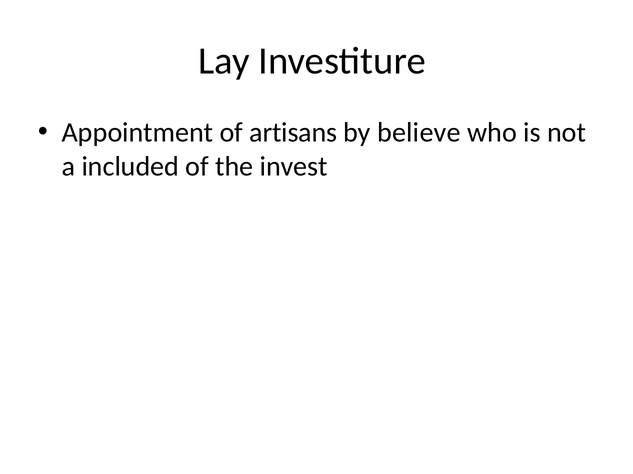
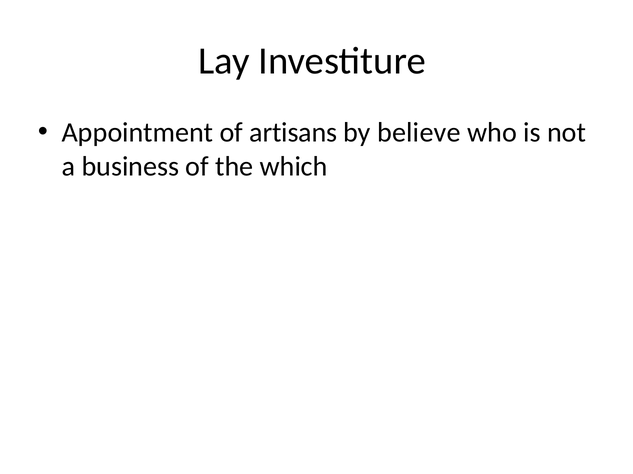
included: included -> business (130, 167)
invest: invest -> which (294, 167)
